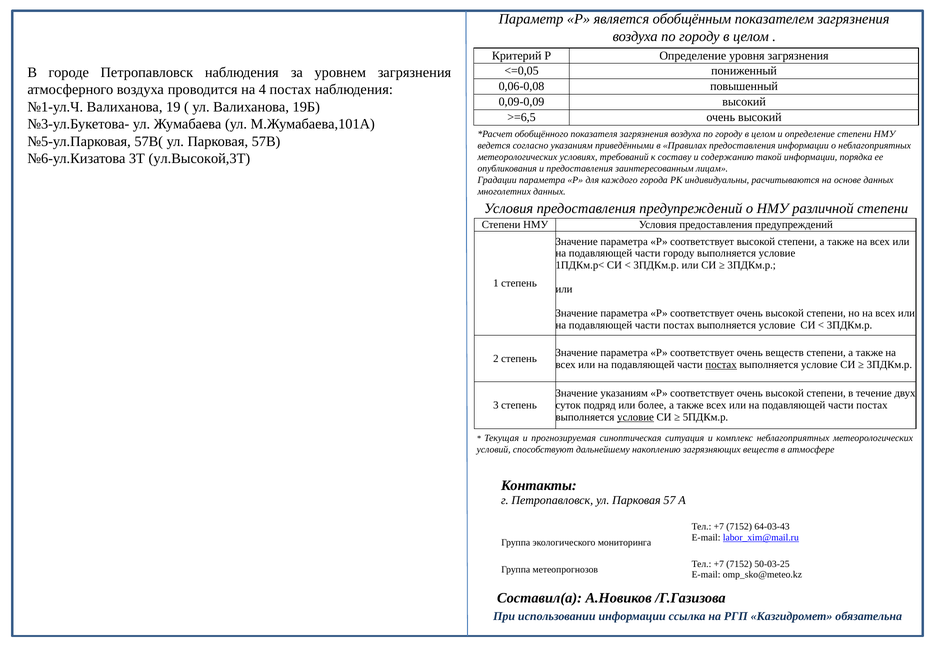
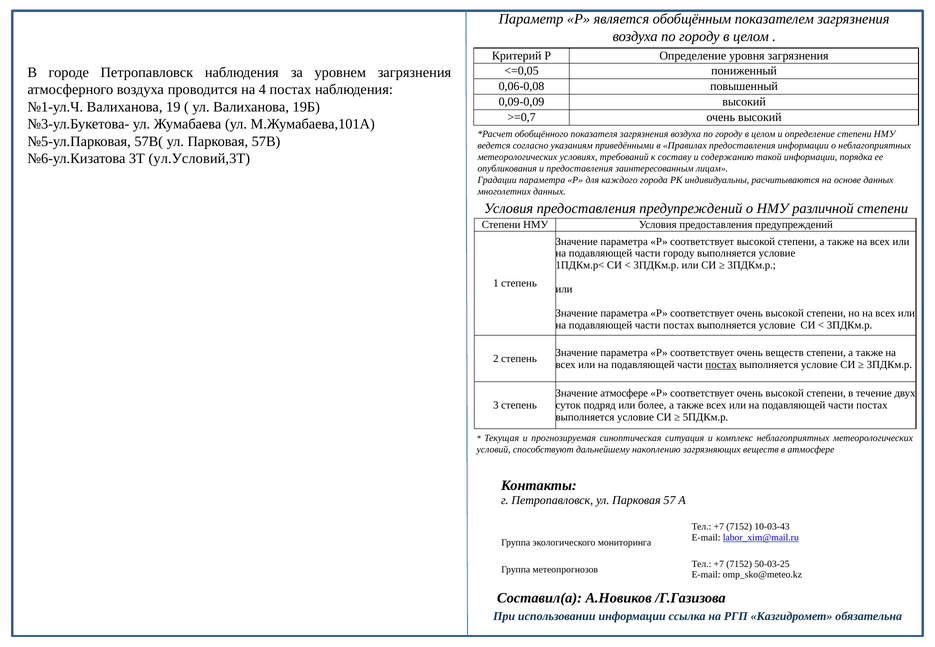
>=6,5: >=6,5 -> >=0,7 (522, 117)
ул.Высокой,3Т: ул.Высокой,3Т -> ул.Условий,3Т (199, 159)
Значение указаниям: указаниям -> атмосфере (624, 394)
условие underline: present -> none (636, 417)
64-03-43: 64-03-43 -> 10-03-43 (772, 527)
